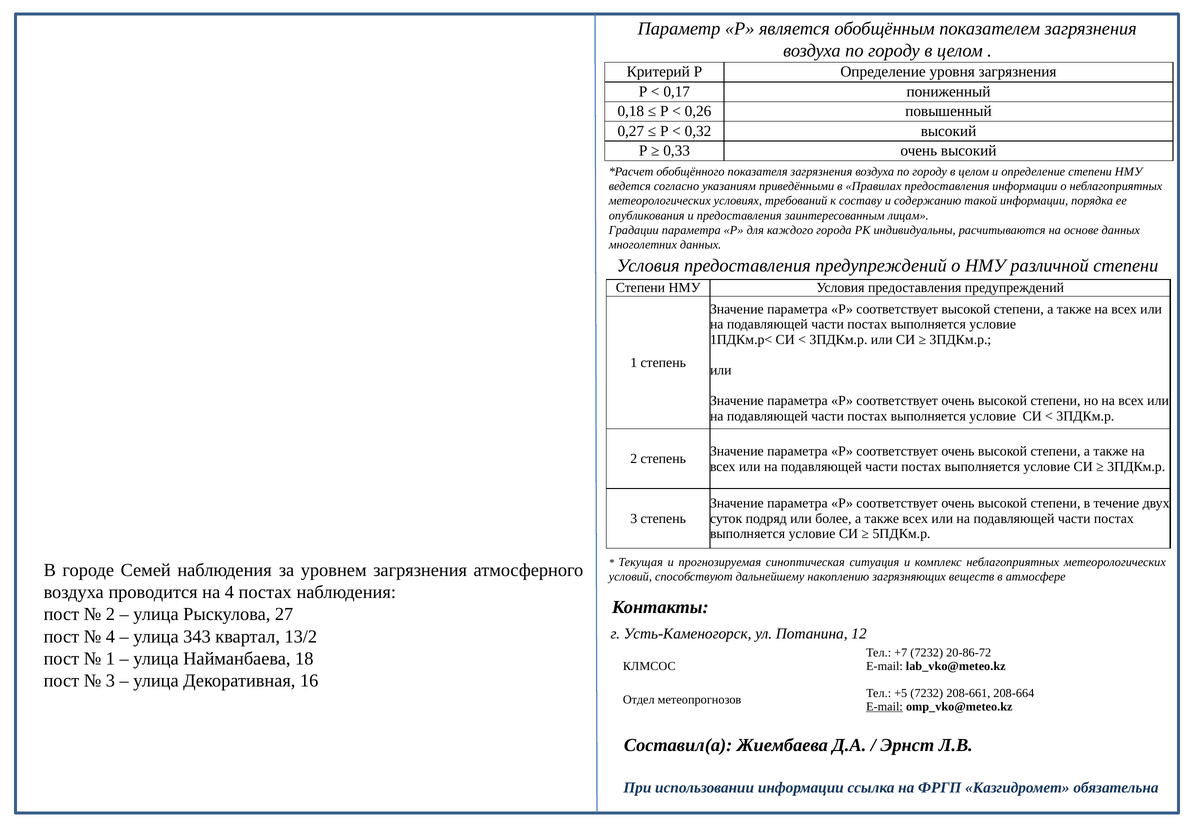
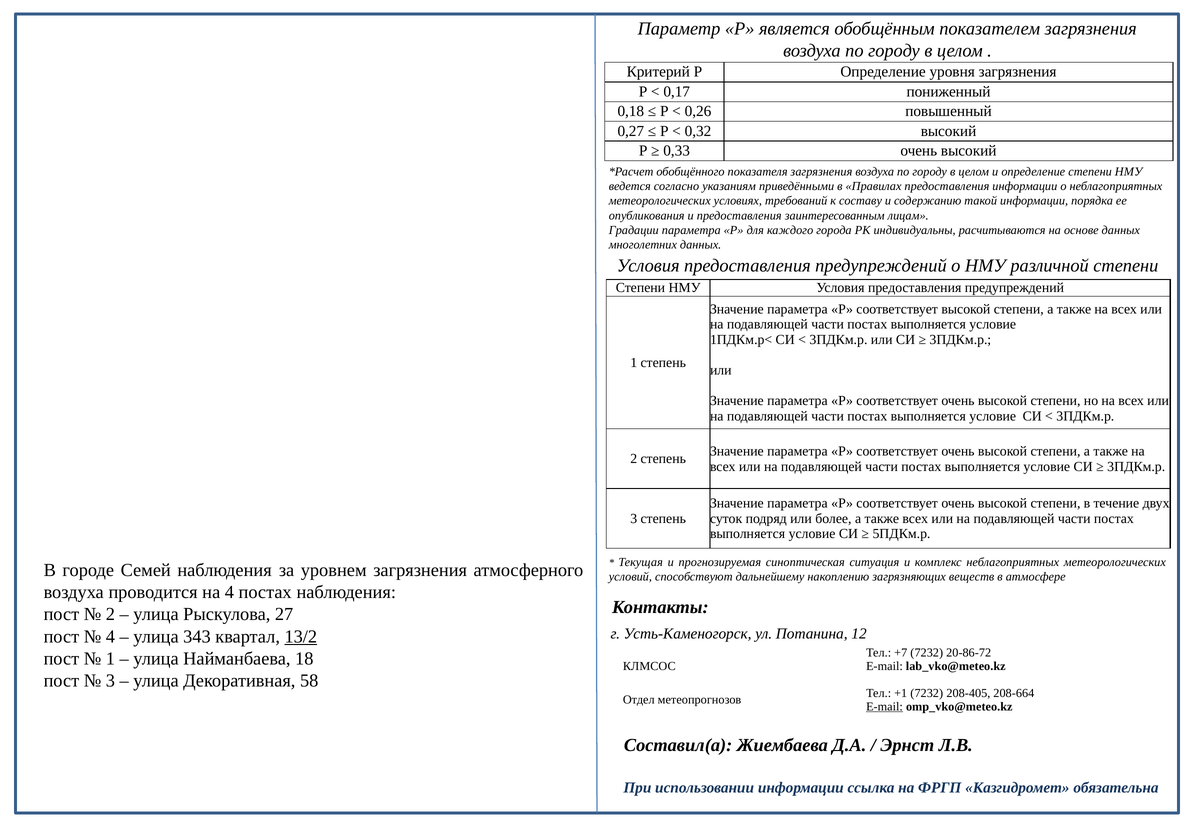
13/2 underline: none -> present (301, 636)
16: 16 -> 58 (309, 680)
+5: +5 -> +1 (901, 693)
208-661: 208-661 -> 208-405 (968, 693)
